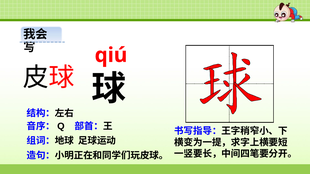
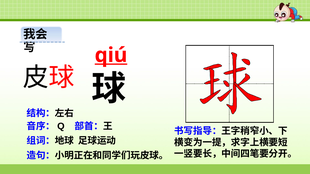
qiú underline: none -> present (111, 55)
